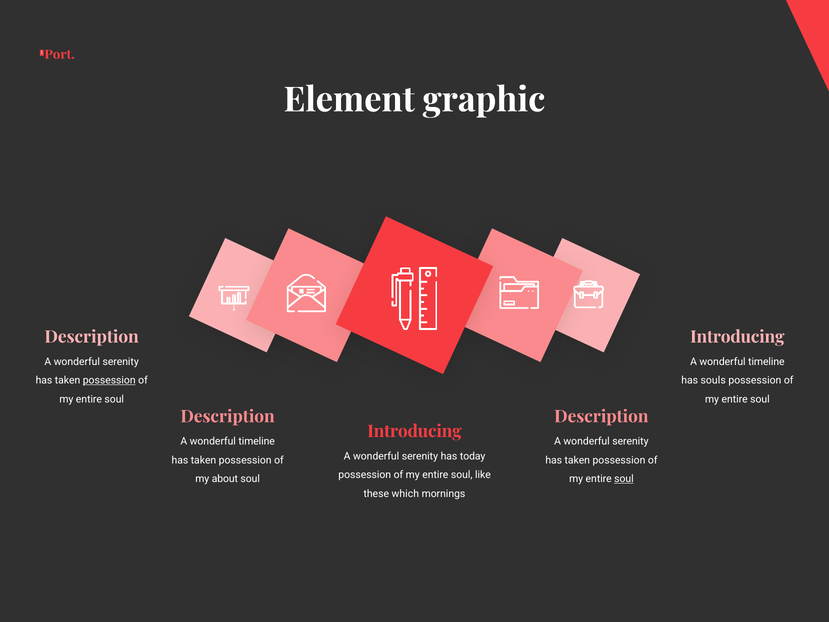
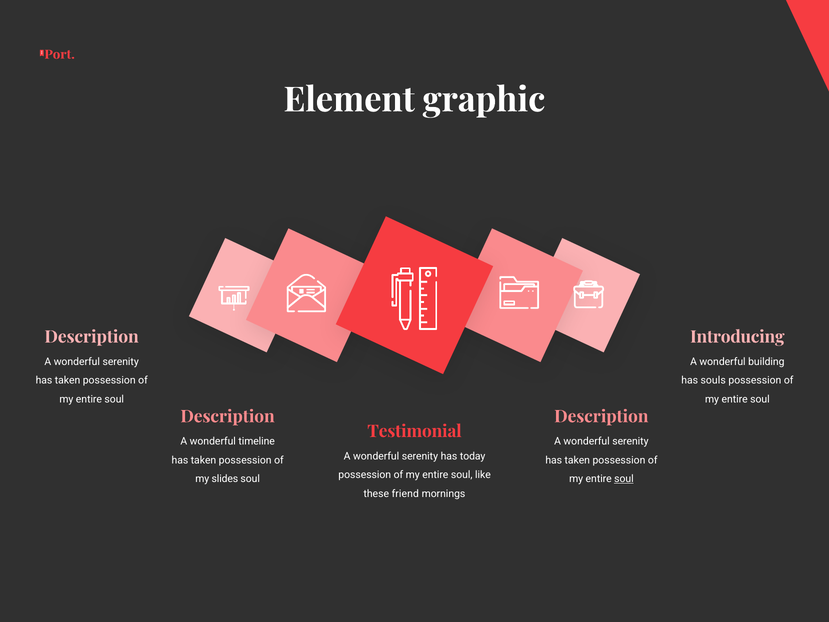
timeline: timeline -> building (766, 362)
possession underline: present -> none (109, 380)
Introducing: Introducing -> Testimonial (414, 431)
about: about -> slides (225, 479)
which: which -> friend (405, 493)
